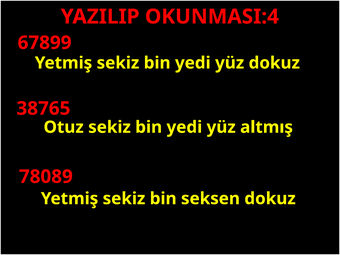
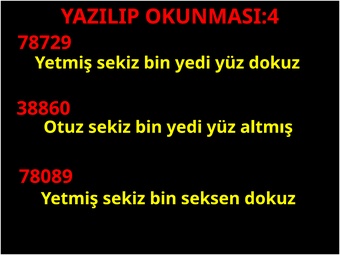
67899: 67899 -> 78729 (45, 43)
38765: 38765 -> 38860 (43, 108)
